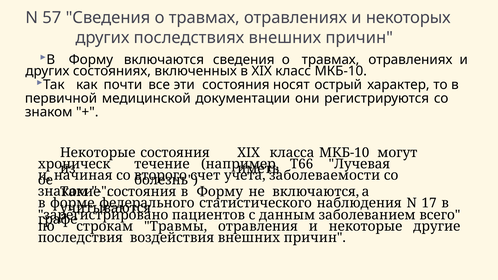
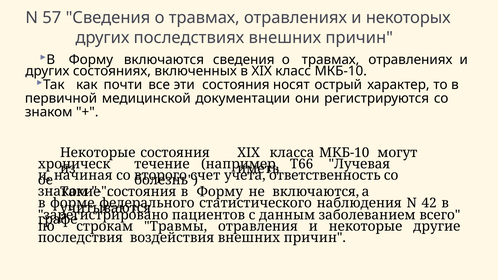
заболеваемости: заболеваемости -> ответственность (325, 175)
17: 17 -> 42 (429, 203)
